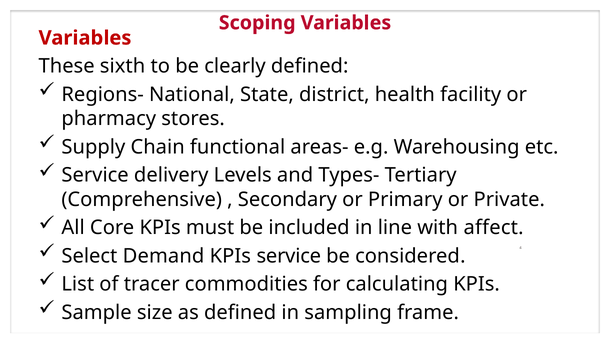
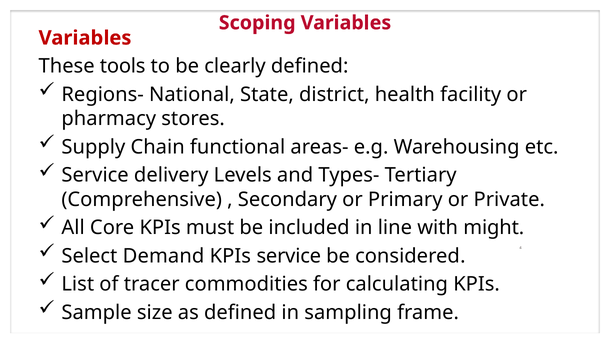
sixth: sixth -> tools (123, 66)
affect: affect -> might (494, 228)
